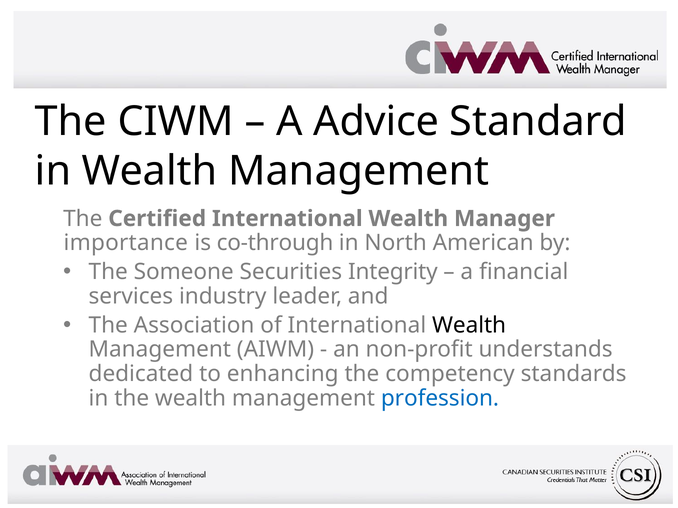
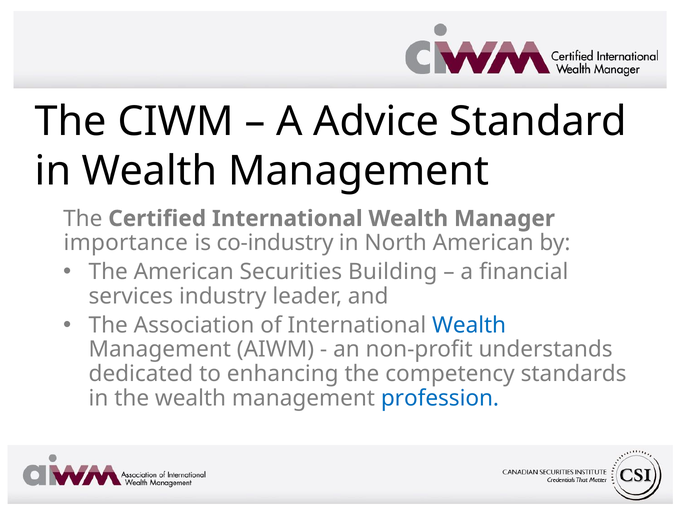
co-through: co-through -> co-industry (275, 243)
The Someone: Someone -> American (184, 272)
Integrity: Integrity -> Building (393, 272)
Wealth colour: black -> blue (469, 325)
